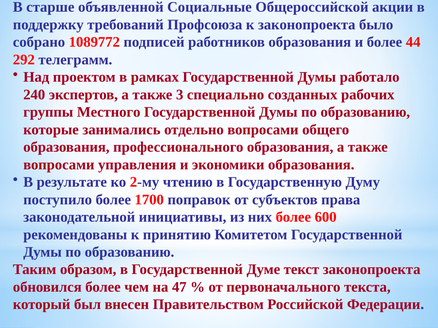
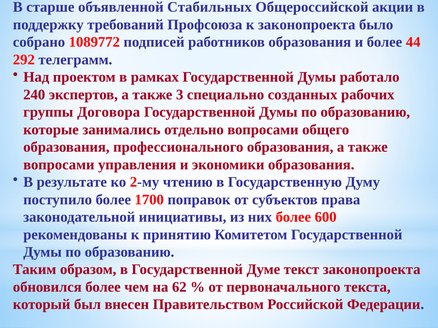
Социальные: Социальные -> Стабильных (209, 7)
Местного: Местного -> Договора (109, 112)
47: 47 -> 62 (179, 287)
